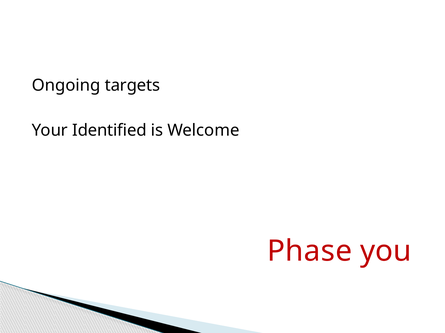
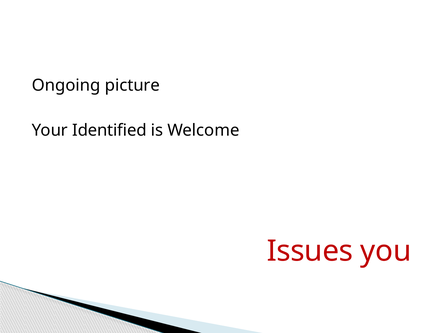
targets: targets -> picture (132, 85)
Phase: Phase -> Issues (310, 252)
